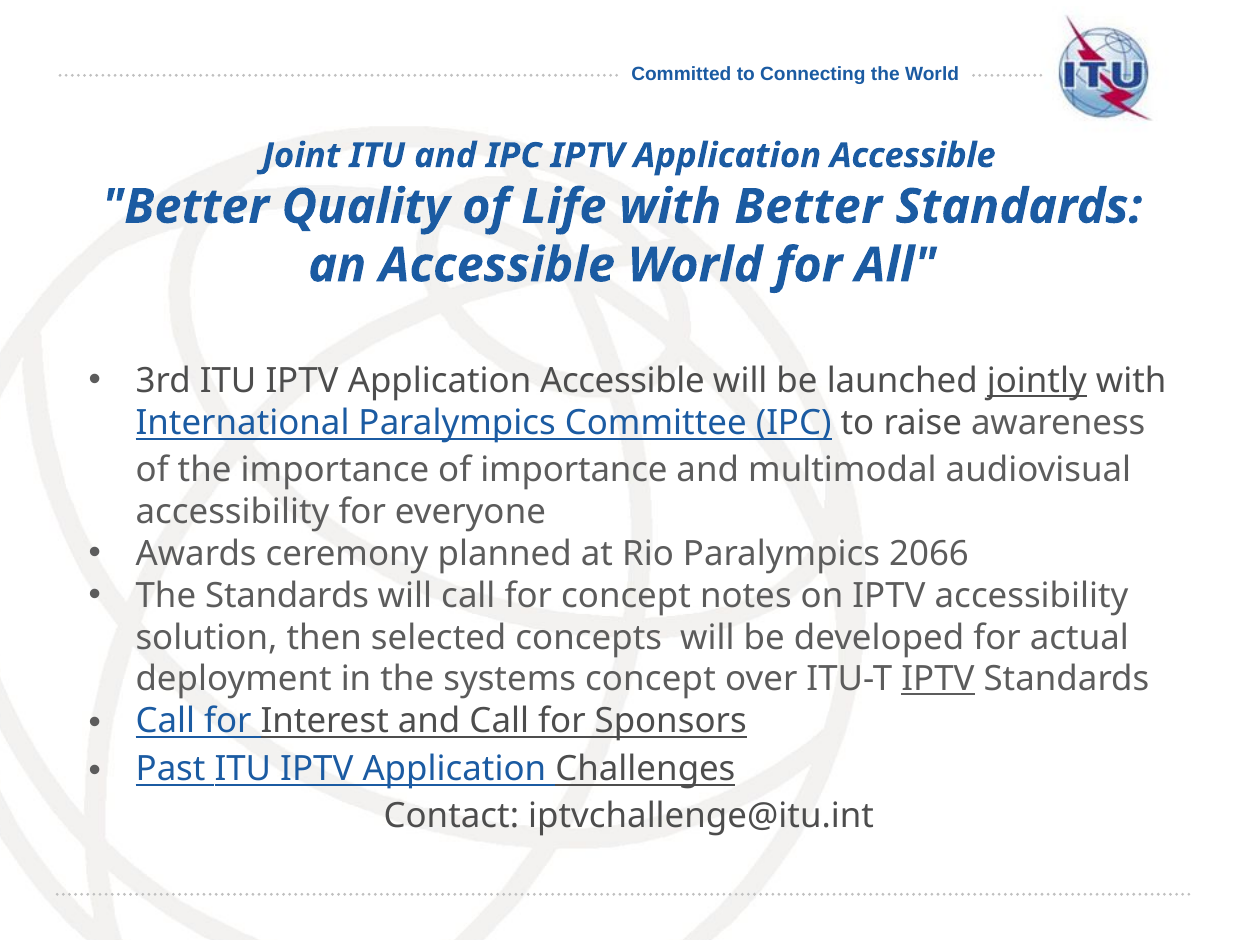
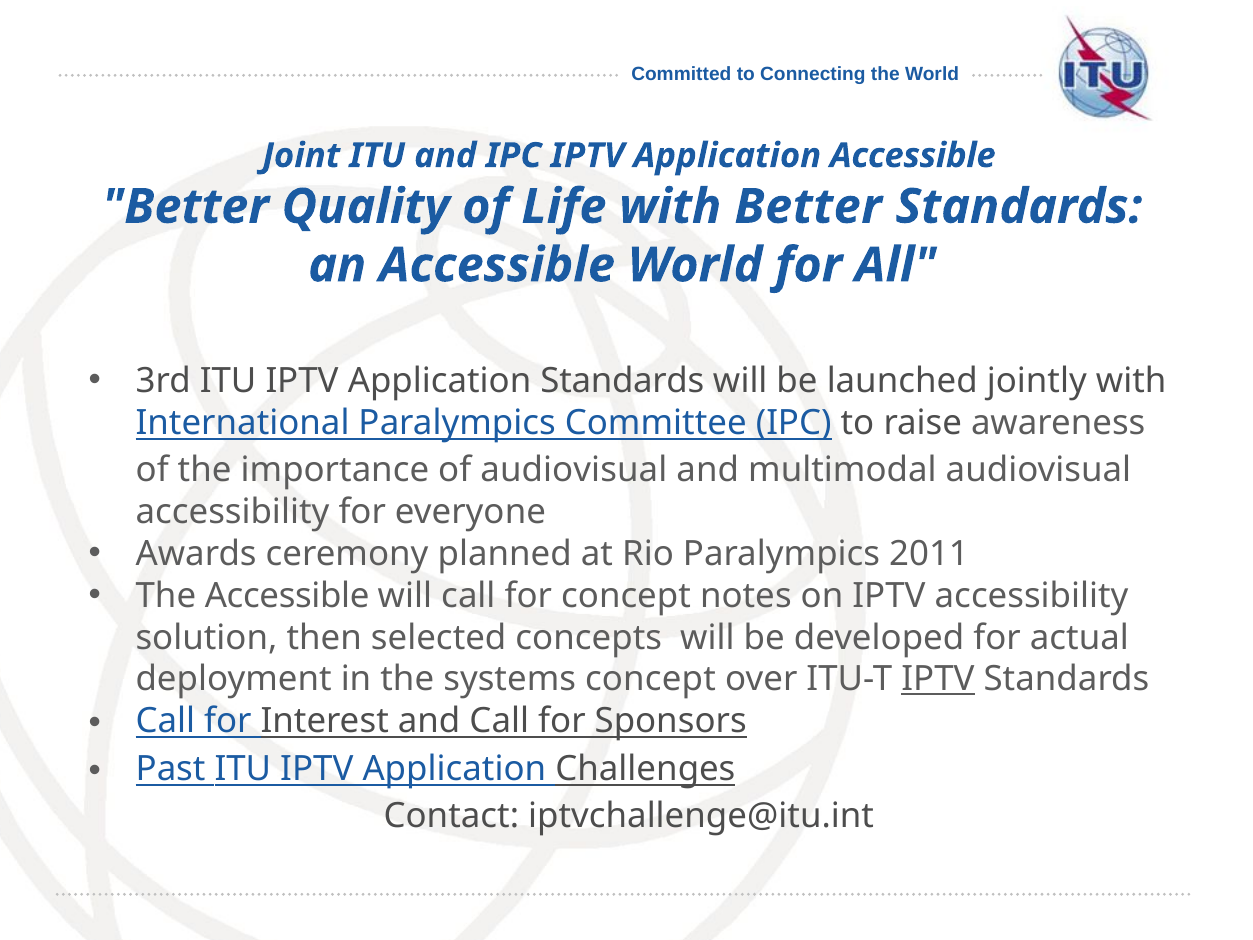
ITU IPTV Application Accessible: Accessible -> Standards (622, 381)
jointly underline: present -> none (1037, 381)
of importance: importance -> audiovisual (574, 470)
2066: 2066 -> 2011 (929, 554)
The Standards: Standards -> Accessible (287, 596)
